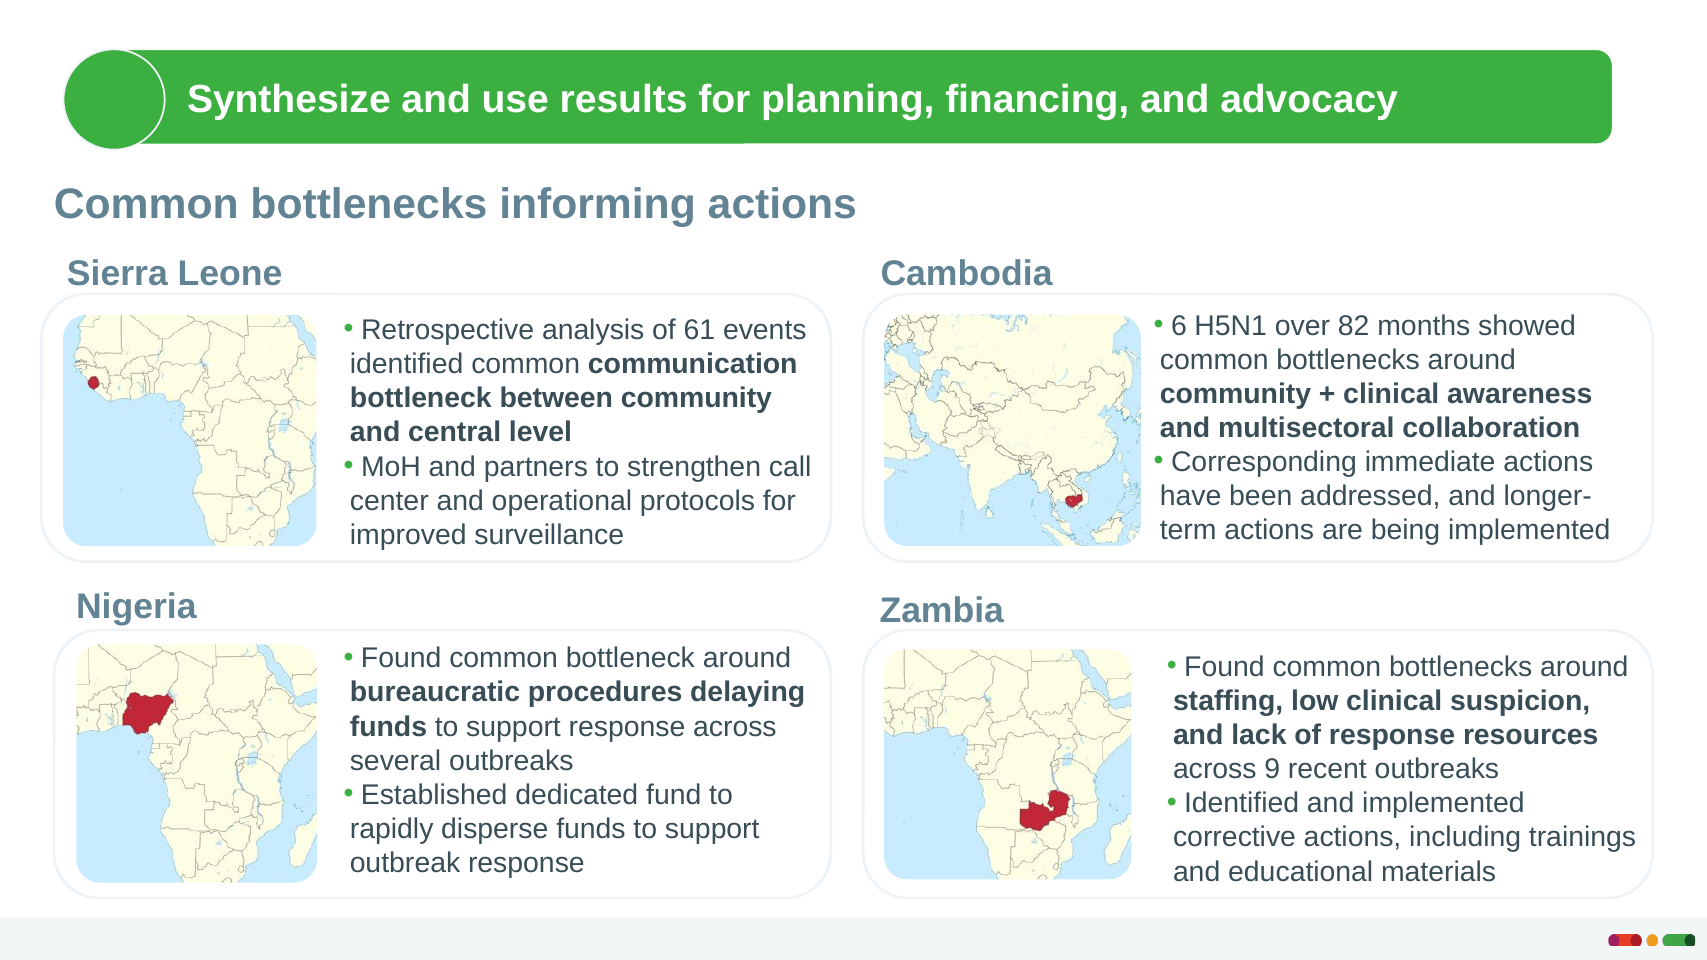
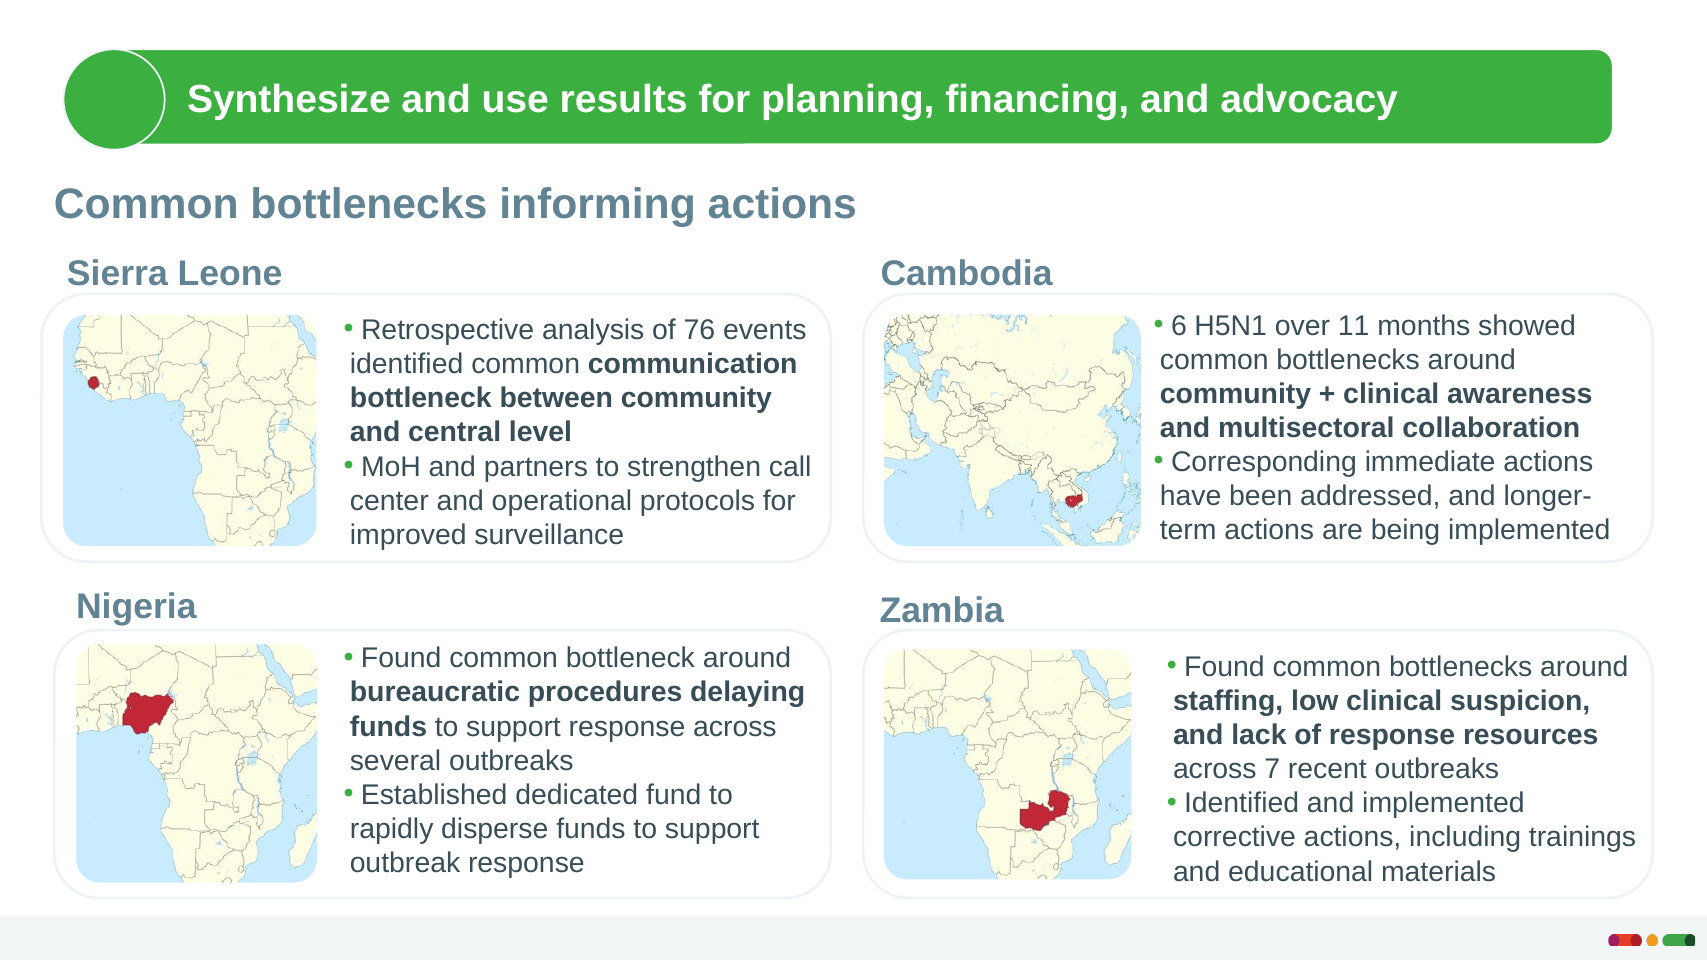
82: 82 -> 11 (1354, 326)
61: 61 -> 76 (699, 330)
9: 9 -> 7 (1272, 769)
